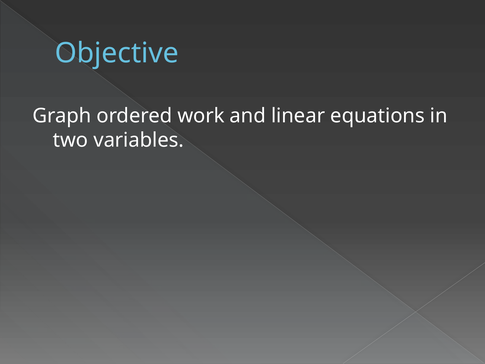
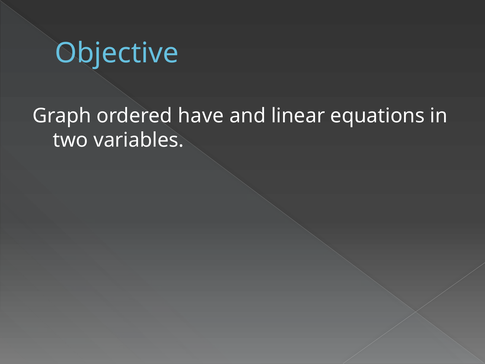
work: work -> have (201, 116)
